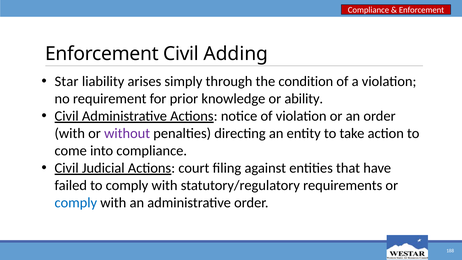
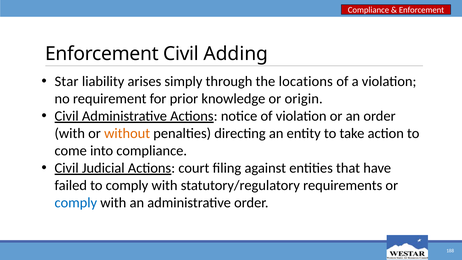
condition: condition -> locations (306, 81)
ability: ability -> origin (304, 99)
without colour: purple -> orange (127, 133)
